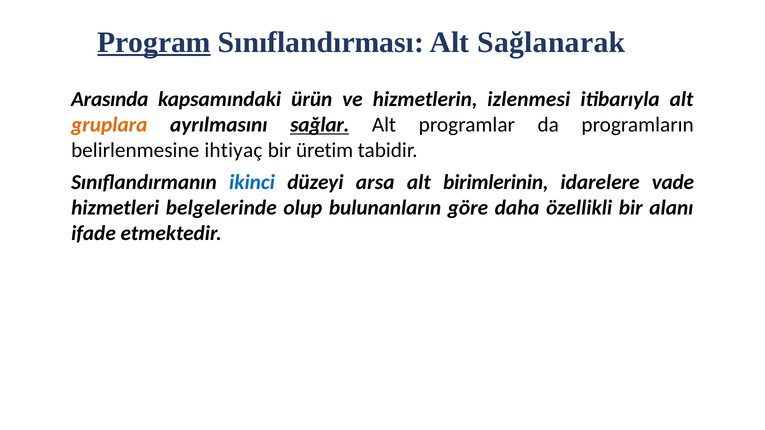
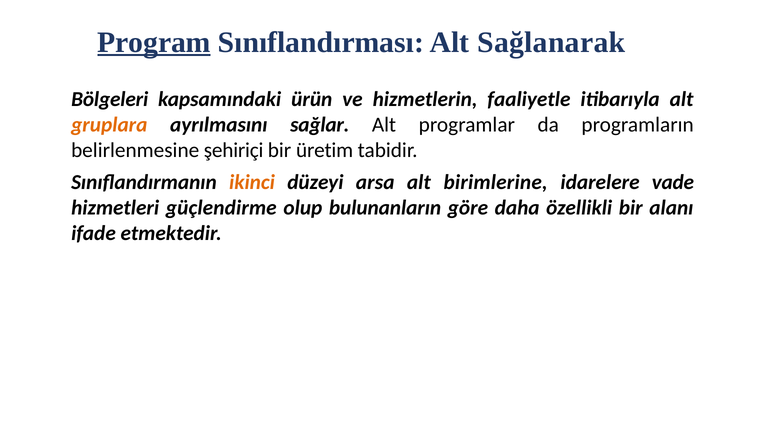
Arasında: Arasında -> Bölgeleri (110, 99)
izlenmesi: izlenmesi -> faaliyetle (529, 99)
sağlar underline: present -> none (320, 125)
ihtiyaç: ihtiyaç -> şehiriçi (234, 150)
ikinci colour: blue -> orange (252, 182)
birimlerinin: birimlerinin -> birimlerine (496, 182)
belgelerinde: belgelerinde -> güçlendirme (221, 208)
